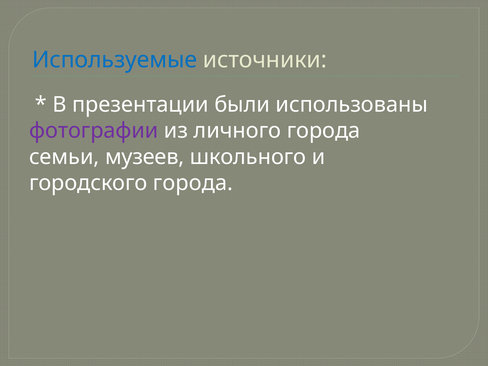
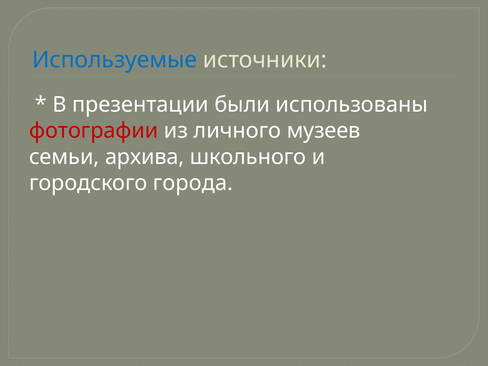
фотографии colour: purple -> red (94, 131)
личного города: города -> музеев (324, 131)
музеев: музеев -> архива (145, 157)
